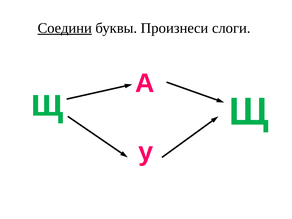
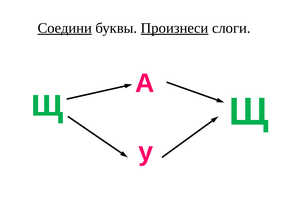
Произнеси underline: none -> present (175, 28)
